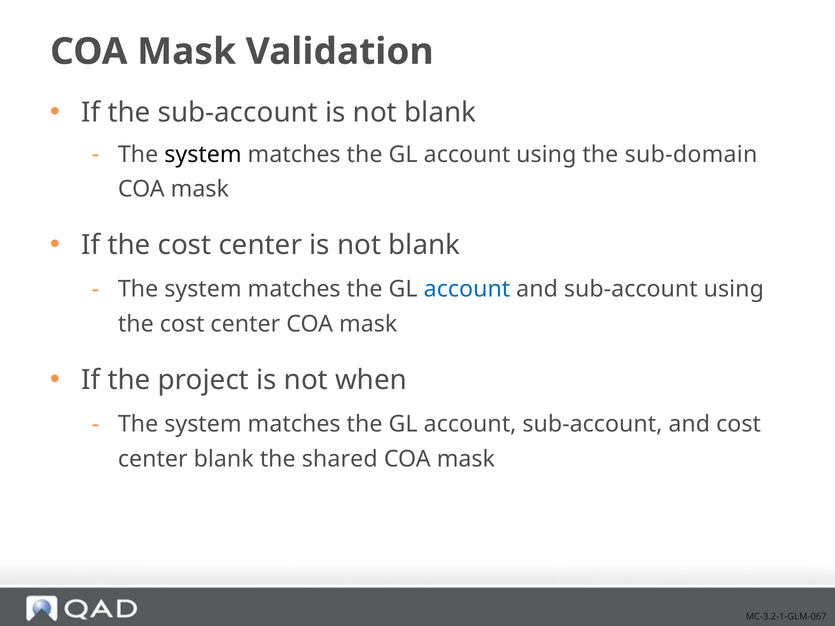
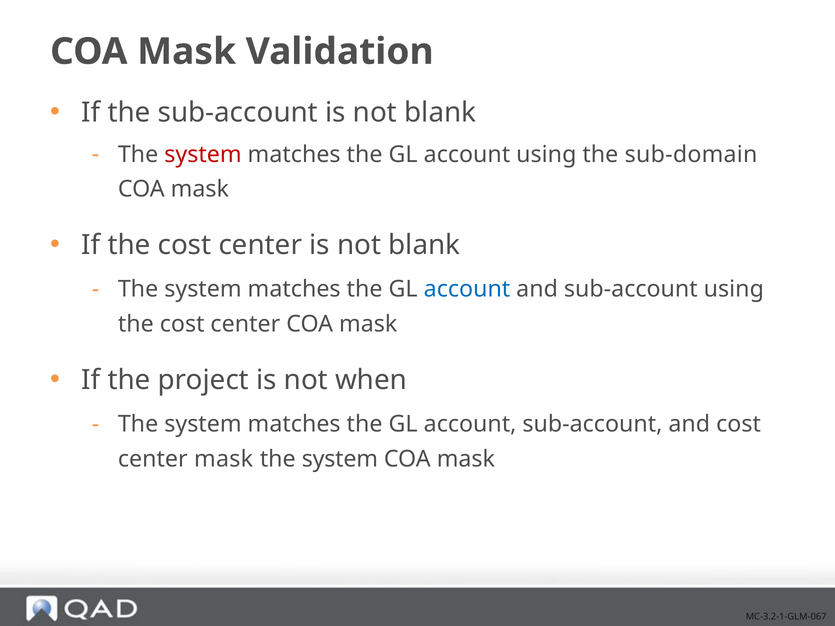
system colour: black -> red (203, 154)
center blank: blank -> mask (224, 459)
shared: shared -> system (340, 459)
